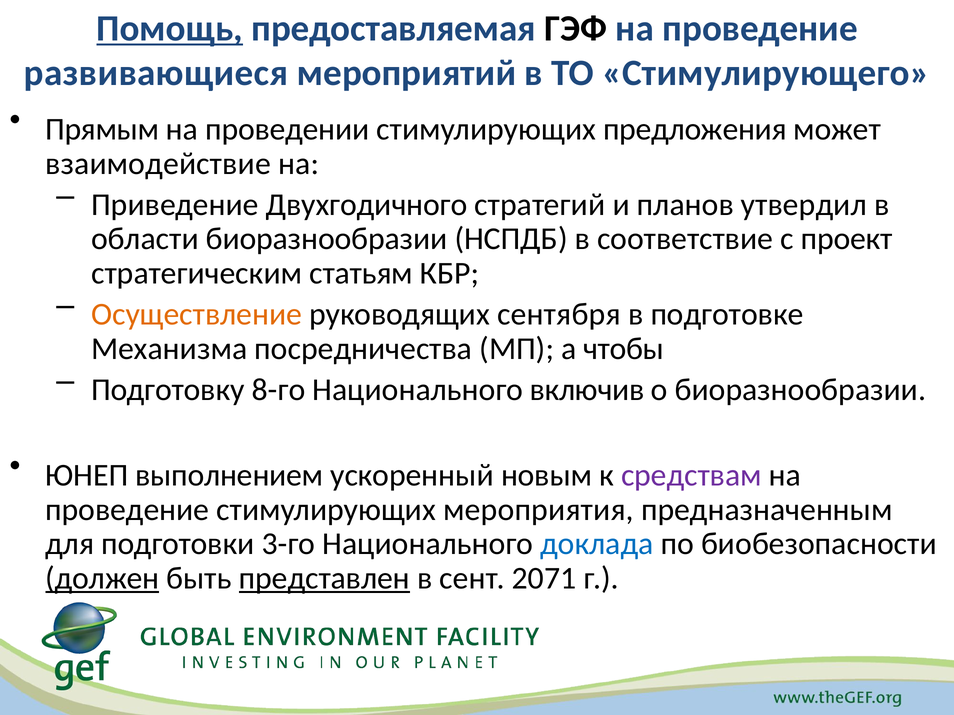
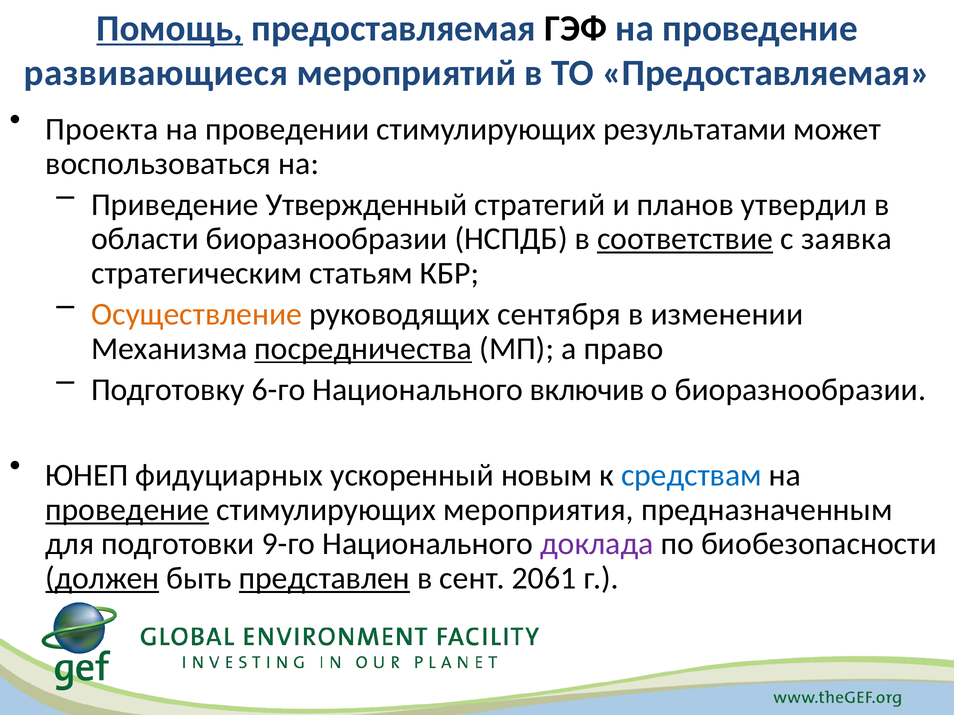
ТО Стимулирующего: Стимулирующего -> Предоставляемая (766, 73)
Прямым: Прямым -> Проекта (102, 129)
предложения: предложения -> результатами (695, 129)
взаимодействие: взаимодействие -> воспользоваться (158, 164)
Двухгодичного: Двухгодичного -> Утвержденный (367, 205)
соответствие underline: none -> present (685, 239)
проект: проект -> заявка (846, 239)
подготовке: подготовке -> изменении (727, 314)
посредничества underline: none -> present (363, 349)
чтобы: чтобы -> право (624, 349)
8-го: 8-го -> 6-го (279, 390)
выполнением: выполнением -> фидуциарных (229, 476)
средствам colour: purple -> blue (691, 476)
проведение underline: none -> present (127, 510)
3-го: 3-го -> 9-го (289, 544)
доклада colour: blue -> purple (597, 544)
2071: 2071 -> 2061 (544, 579)
